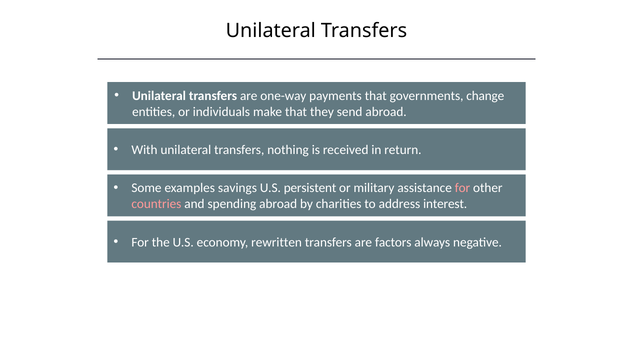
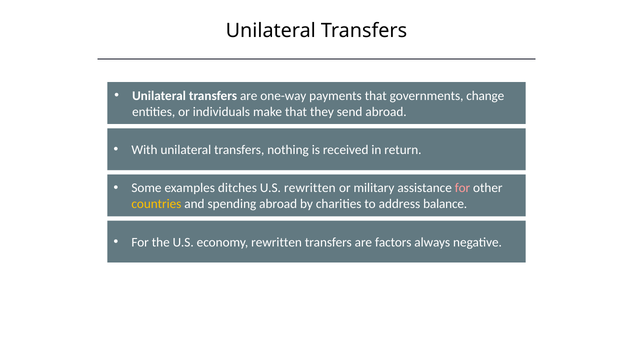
savings: savings -> ditches (237, 188)
U.S persistent: persistent -> rewritten (310, 188)
countries colour: pink -> yellow (156, 204)
interest: interest -> balance (445, 204)
